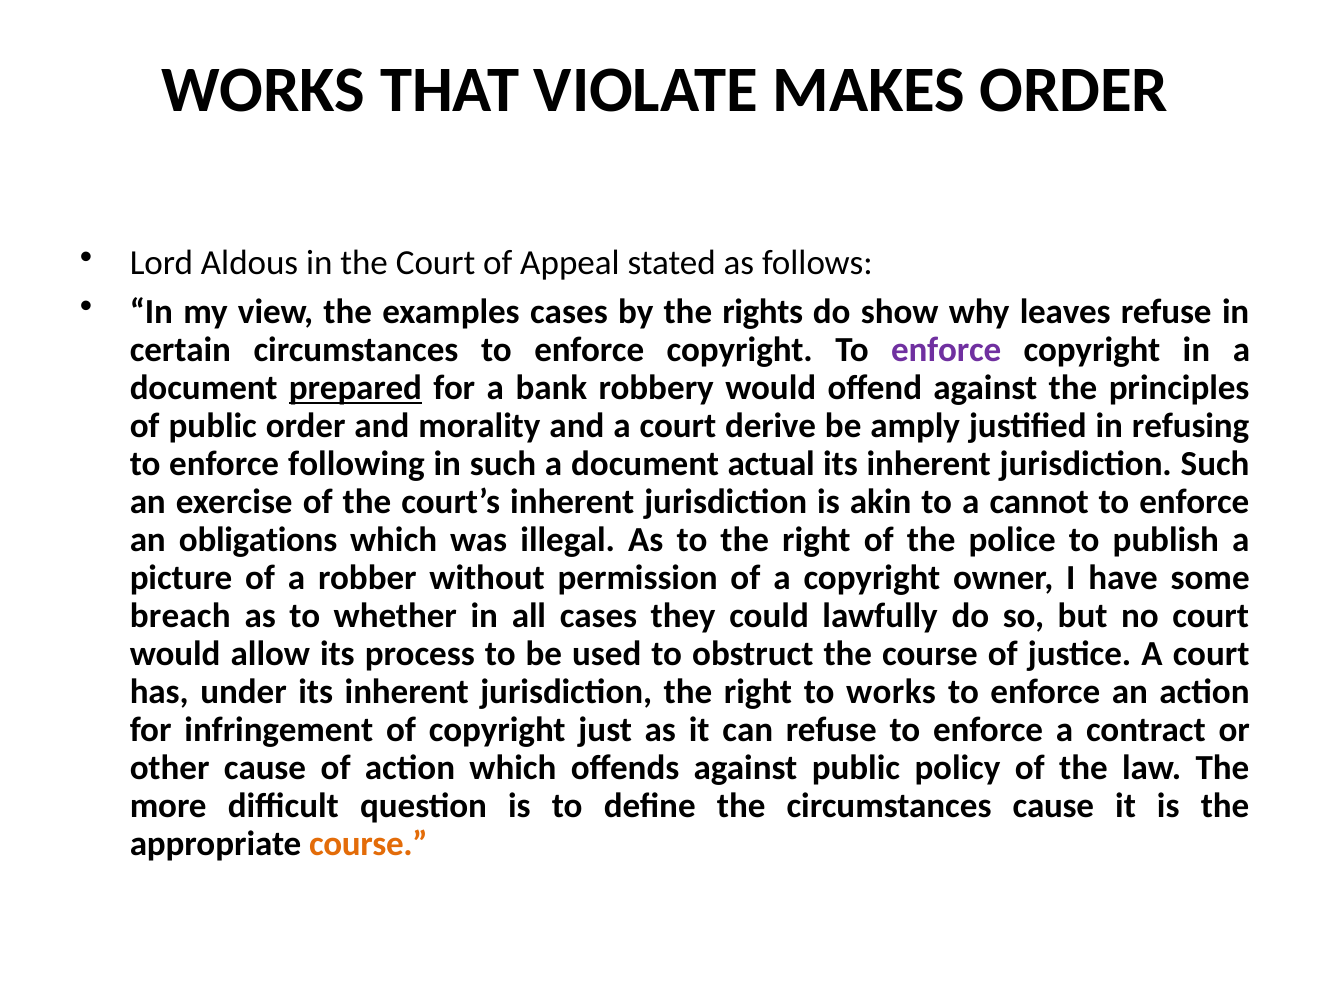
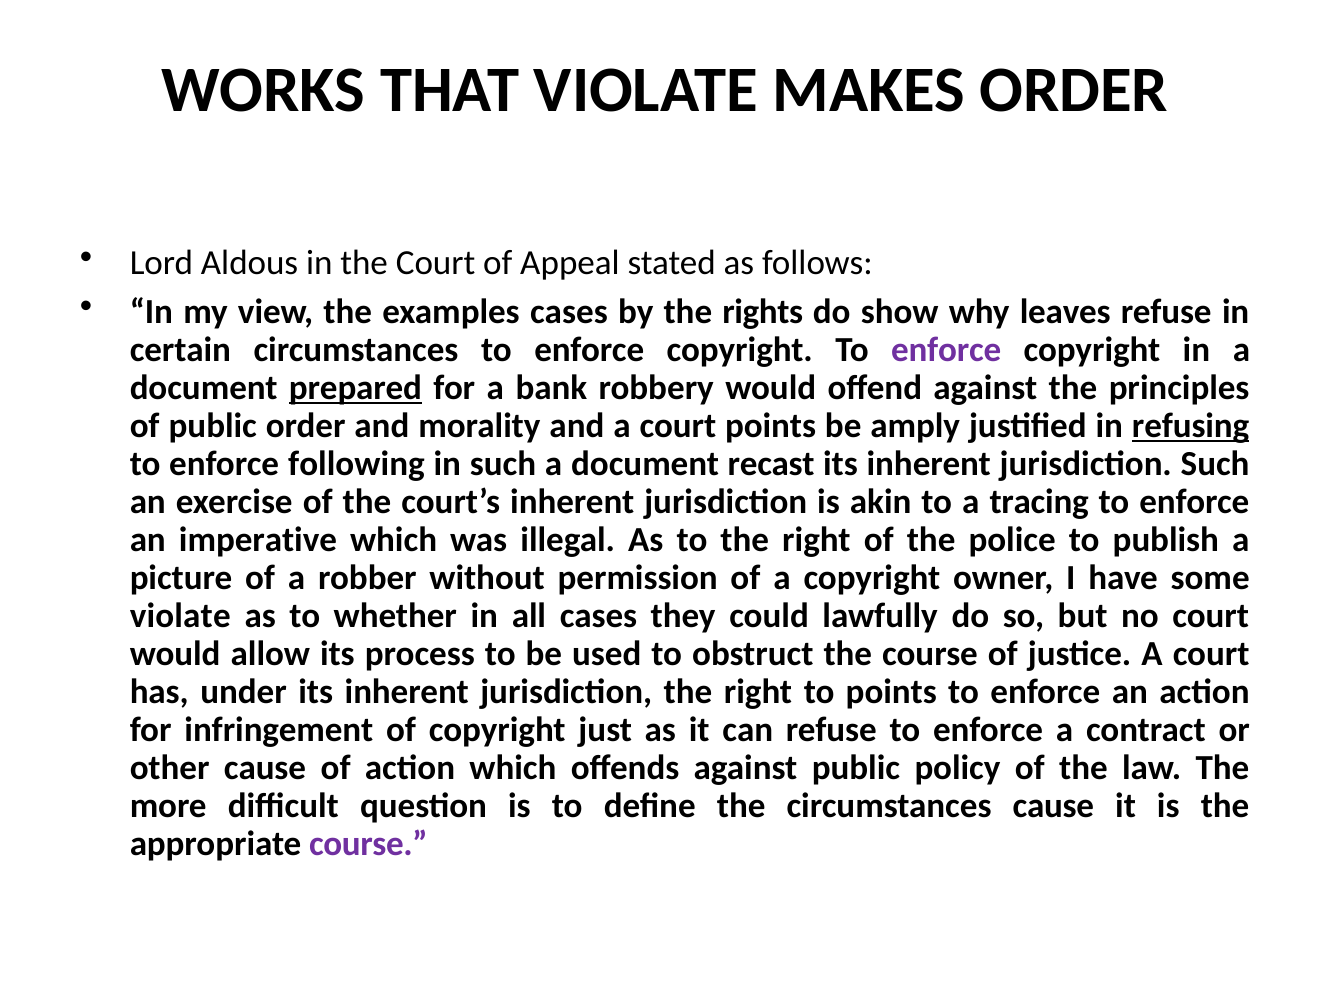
court derive: derive -> points (771, 425)
refusing underline: none -> present (1191, 425)
actual: actual -> recast (771, 463)
cannot: cannot -> tracing (1039, 501)
obligations: obligations -> imperative (258, 539)
breach: breach -> violate (180, 615)
to works: works -> points (891, 691)
course colour: orange -> purple (368, 843)
